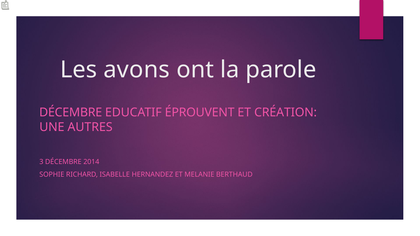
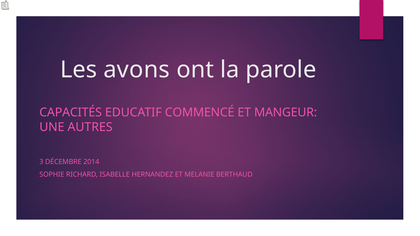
DÉCEMBRE: DÉCEMBRE -> CAPACITÉS (71, 113)
ÉPROUVENT: ÉPROUVENT -> COMMENCÉ (200, 113)
CRÉATION: CRÉATION -> MANGEUR (286, 113)
